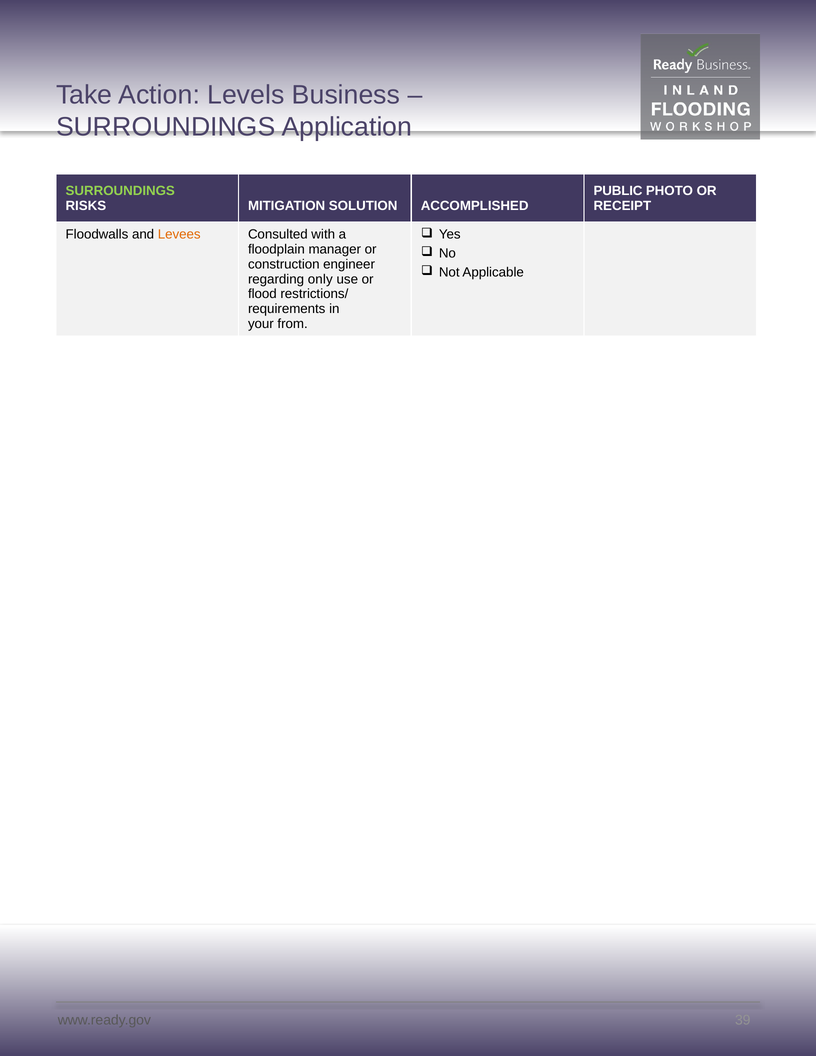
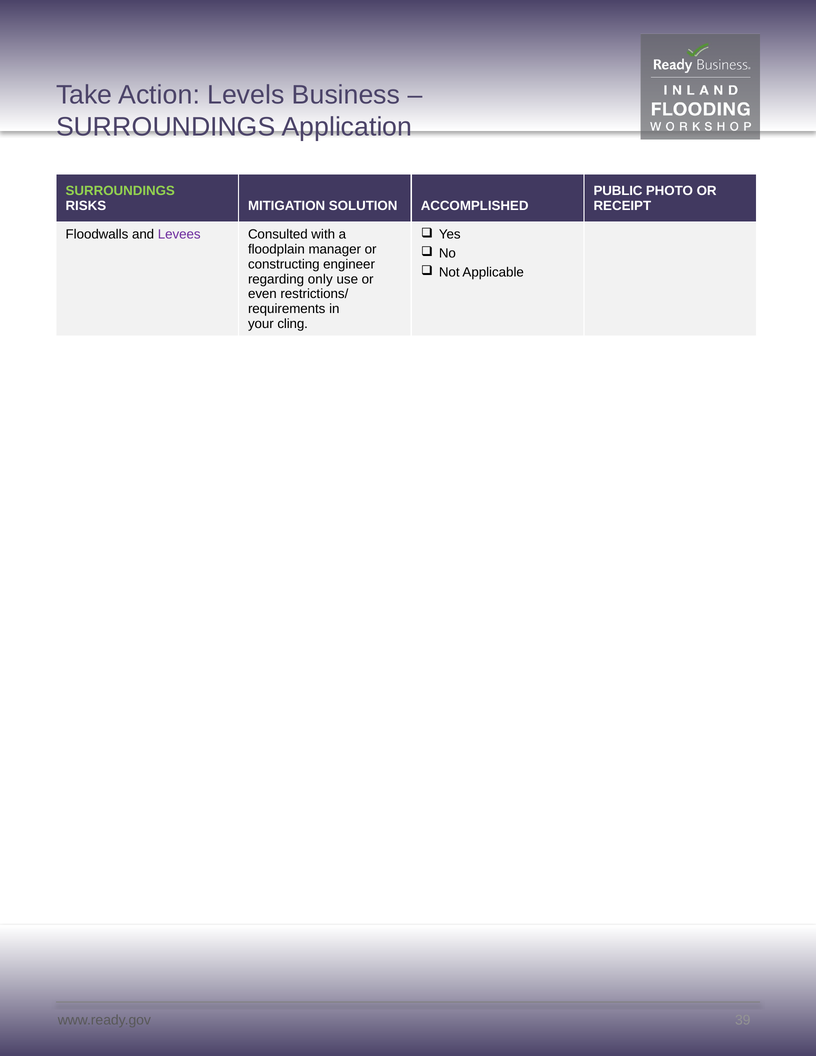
Levees colour: orange -> purple (179, 235)
construction: construction -> constructing (284, 264)
flood: flood -> even (262, 294)
from: from -> cling (293, 324)
